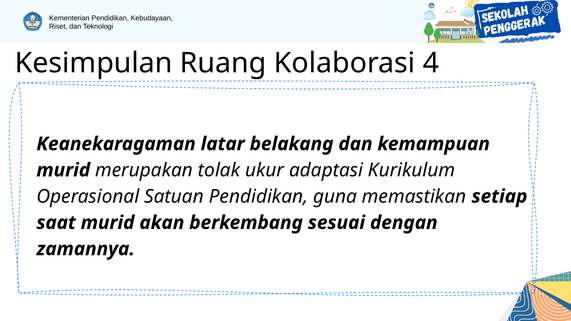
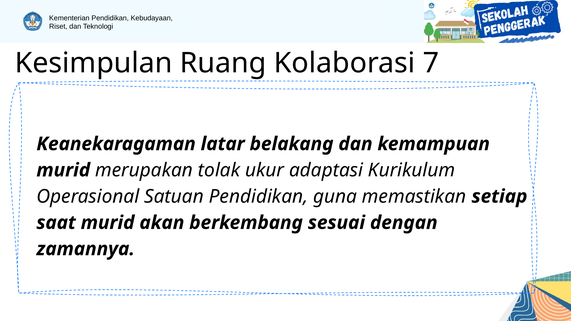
4: 4 -> 7 (431, 63)
